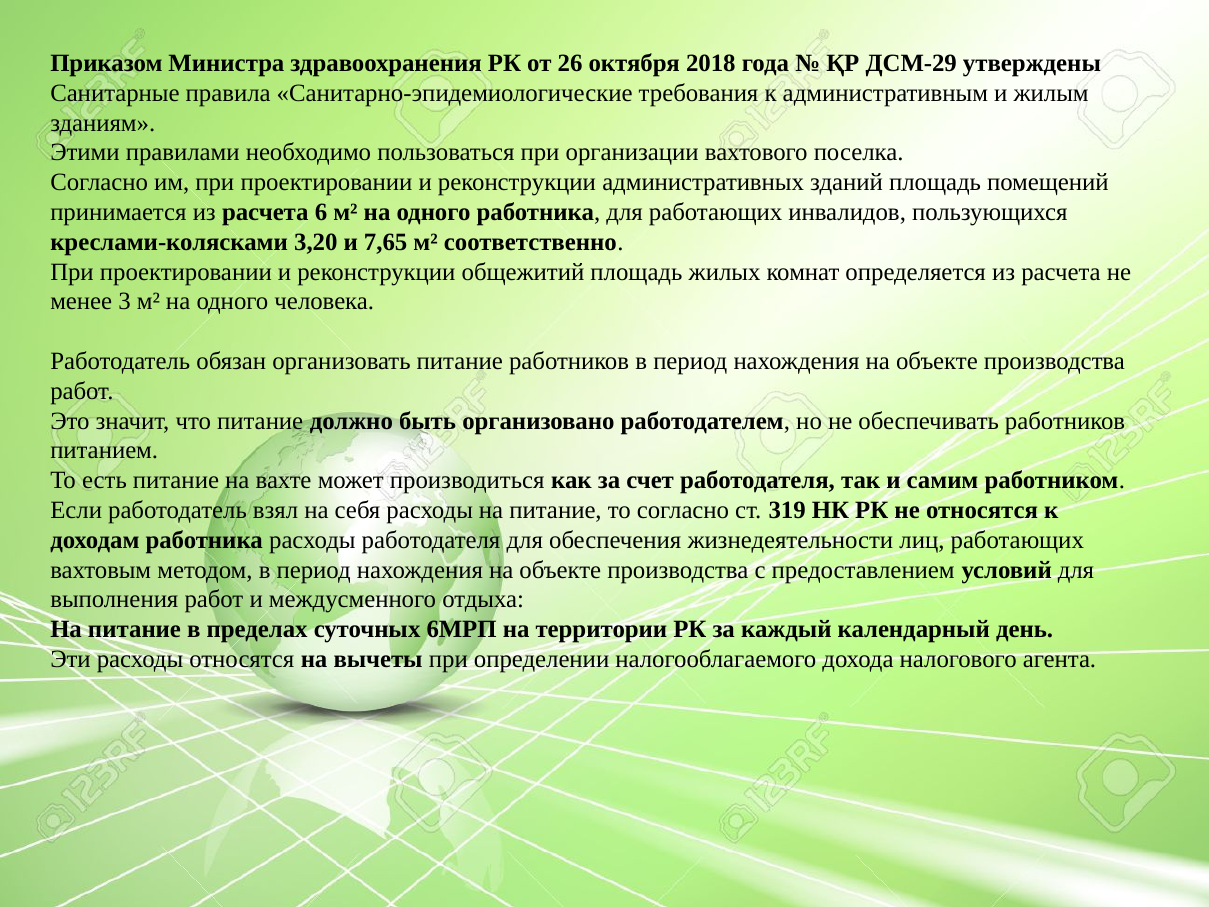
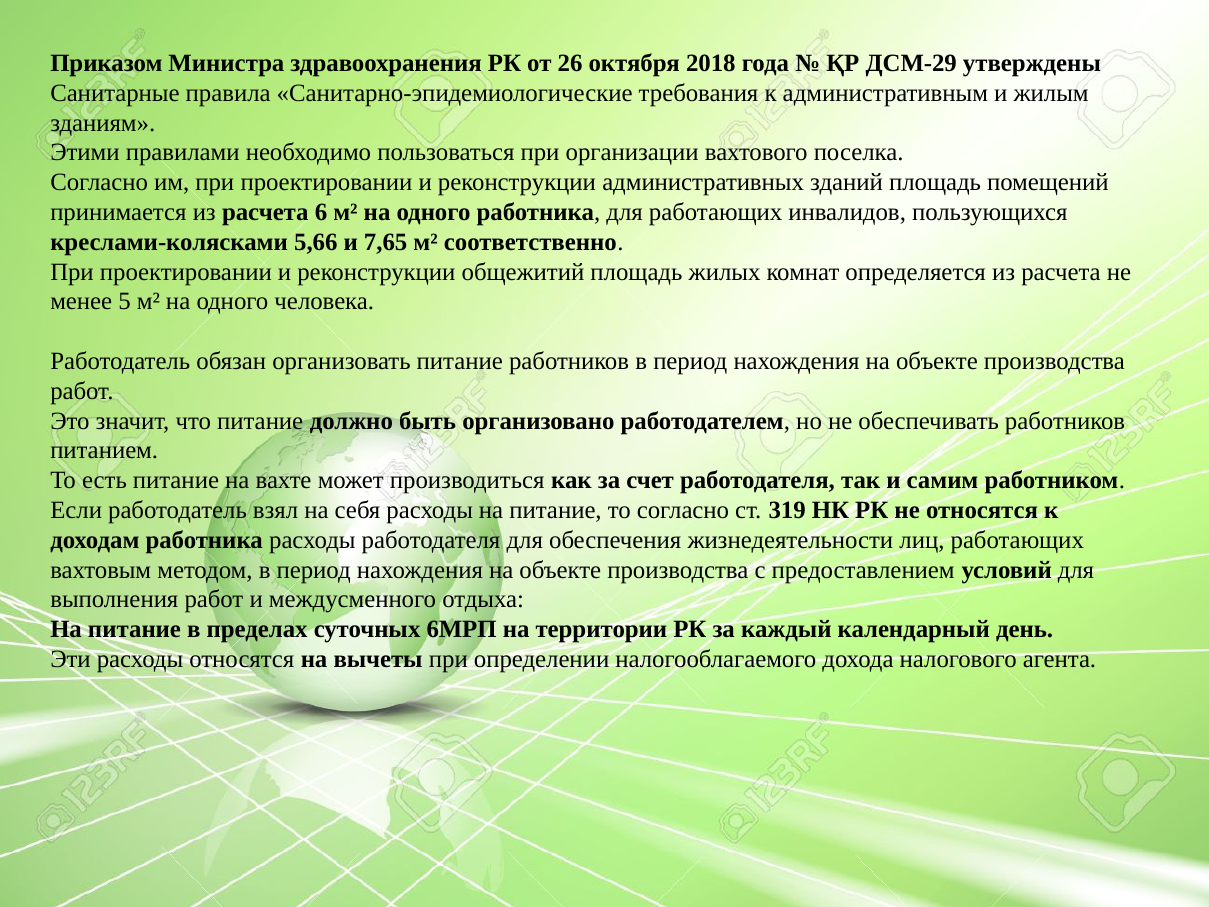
3,20: 3,20 -> 5,66 (316, 242)
3: 3 -> 5 (125, 302)
